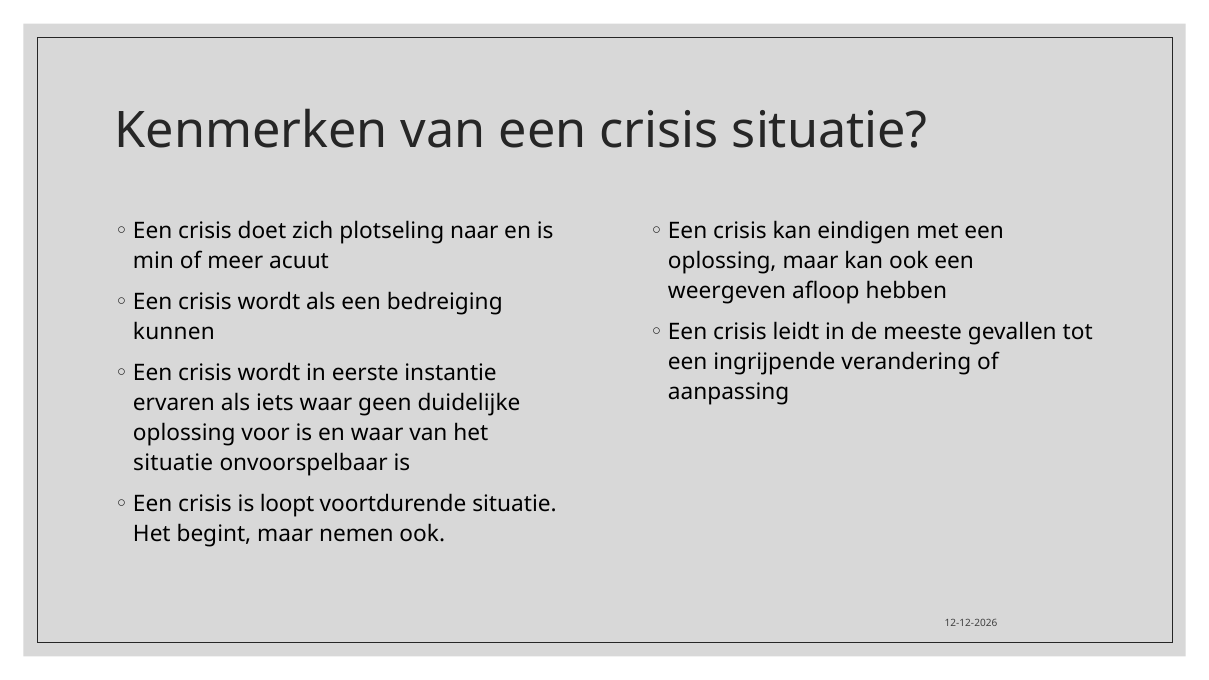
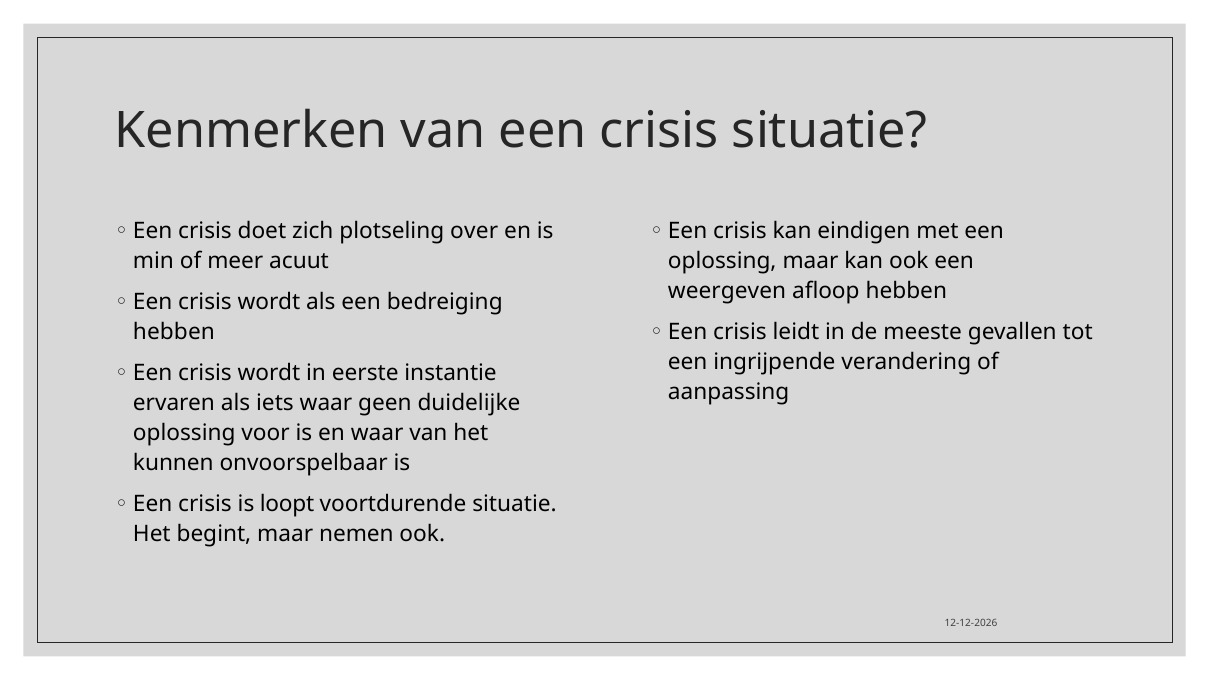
naar: naar -> over (474, 231)
kunnen: kunnen -> hebben (174, 332)
situatie: situatie -> kunnen (173, 463)
